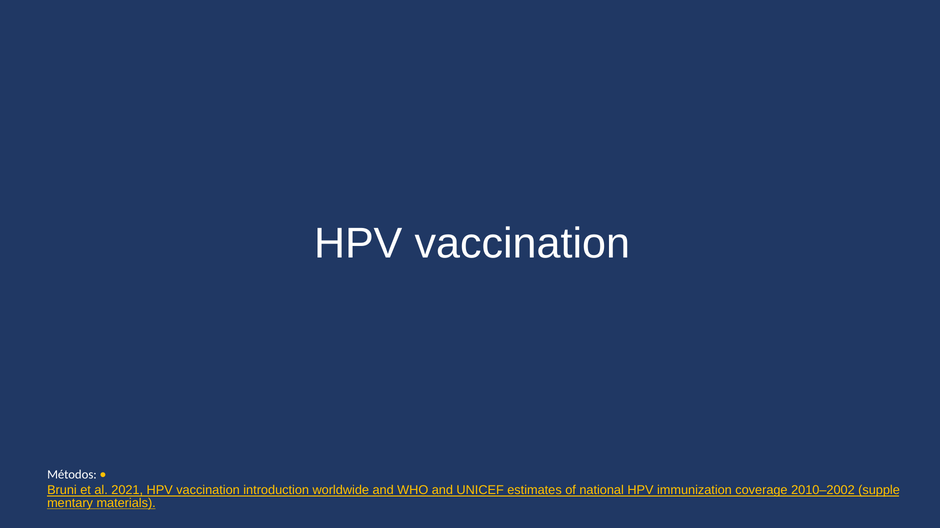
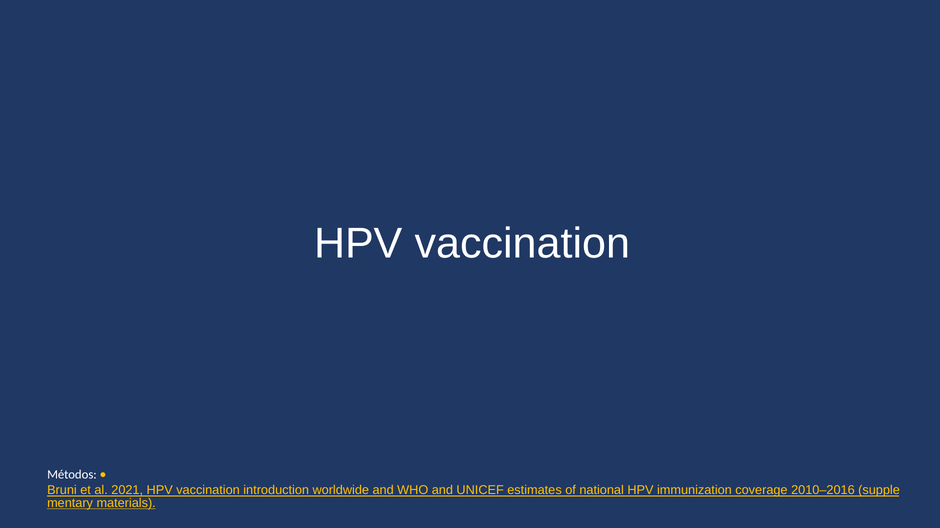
2010–2002: 2010–2002 -> 2010–2016 (823, 491)
